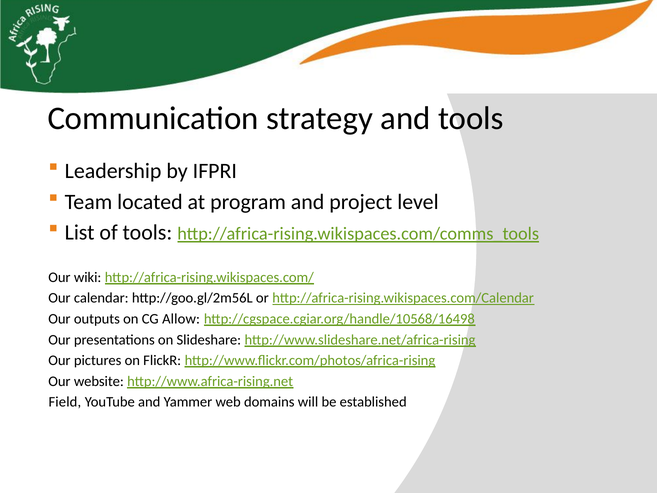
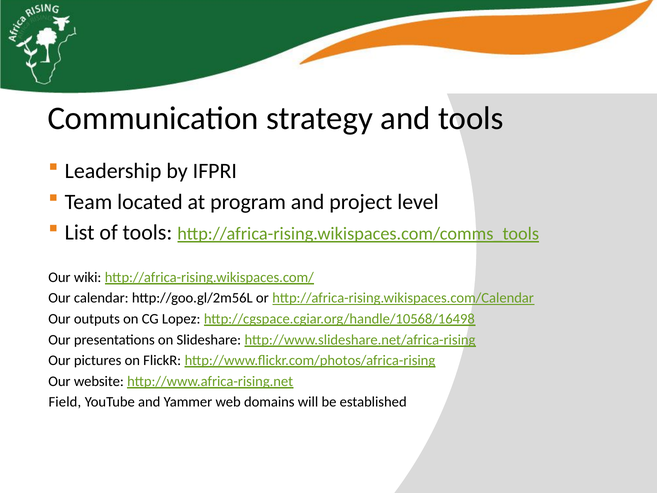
Allow: Allow -> Lopez (181, 319)
